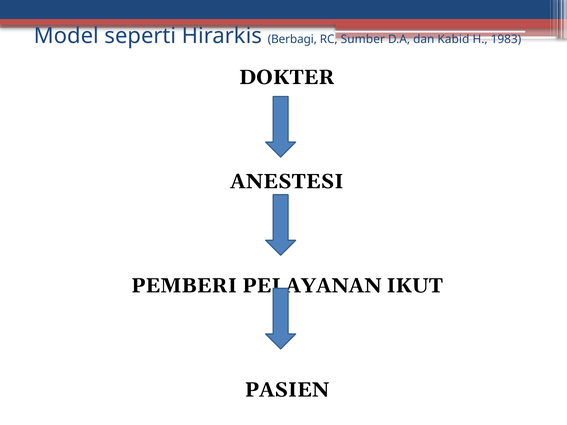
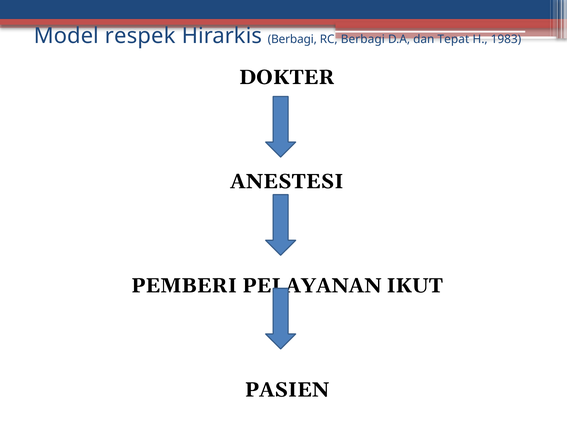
seperti: seperti -> respek (140, 36)
RC Sumber: Sumber -> Berbagi (363, 39)
Kabid: Kabid -> Tepat (453, 39)
